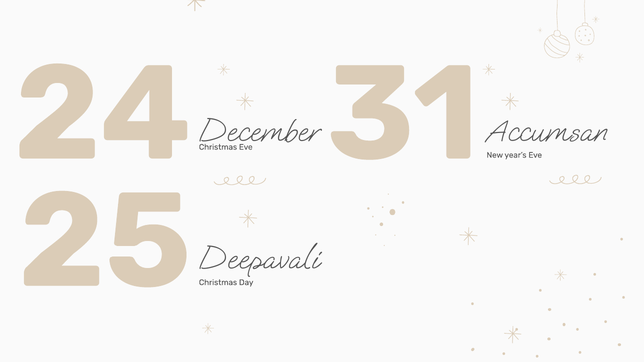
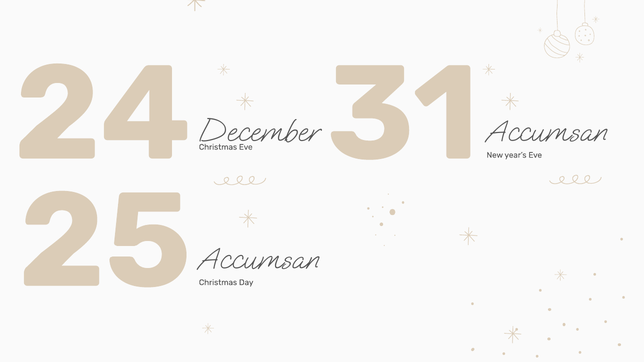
25 Deepavali: Deepavali -> Accumsan (259, 258)
